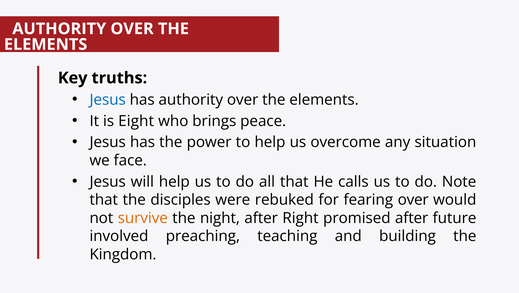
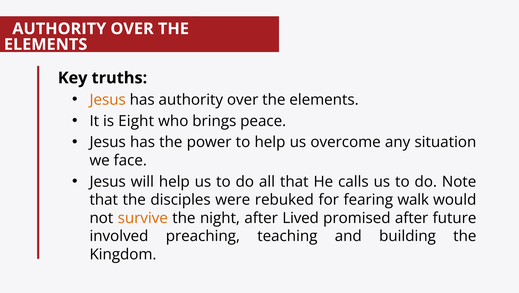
Jesus colour: blue -> orange (108, 100)
fearing over: over -> walk (413, 200)
Right: Right -> Lived (301, 218)
